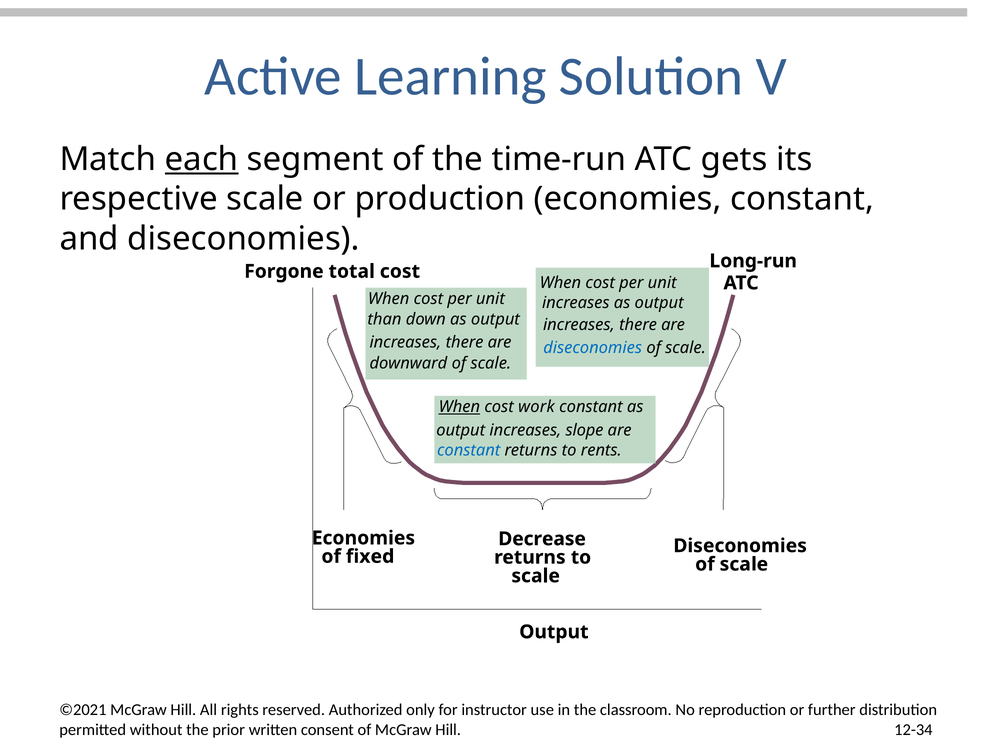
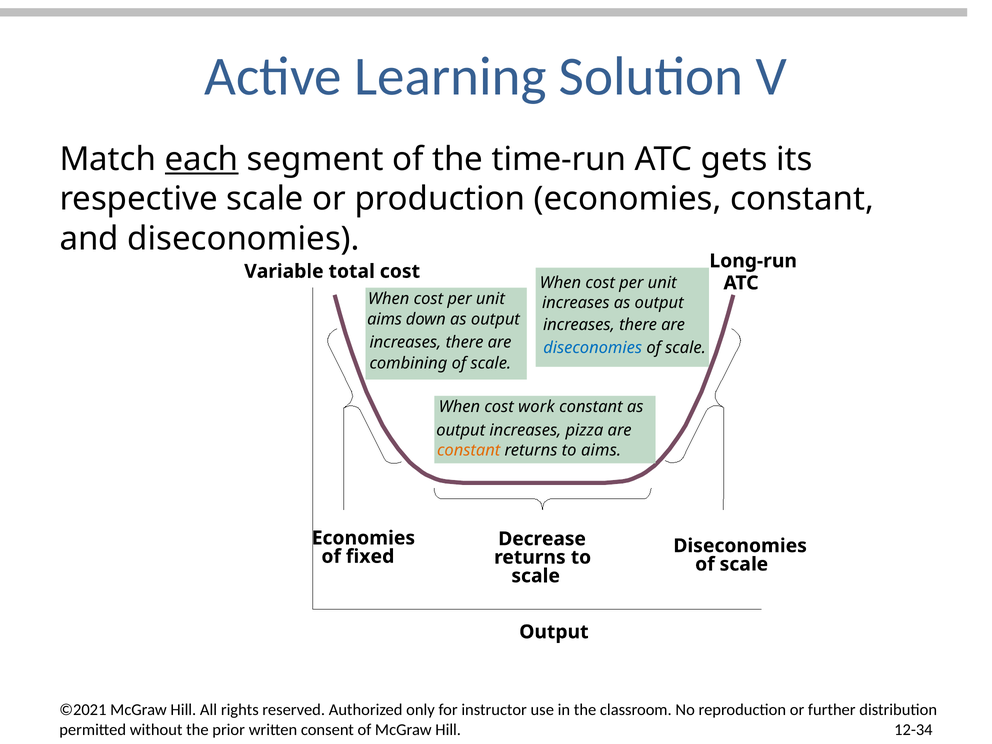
Forgone: Forgone -> Variable (284, 271)
than: than -> aims (385, 319)
downward: downward -> combining (408, 363)
When underline: present -> none (459, 407)
slope: slope -> pizza (584, 430)
constant colour: blue -> orange (469, 450)
to rents: rents -> aims (601, 450)
